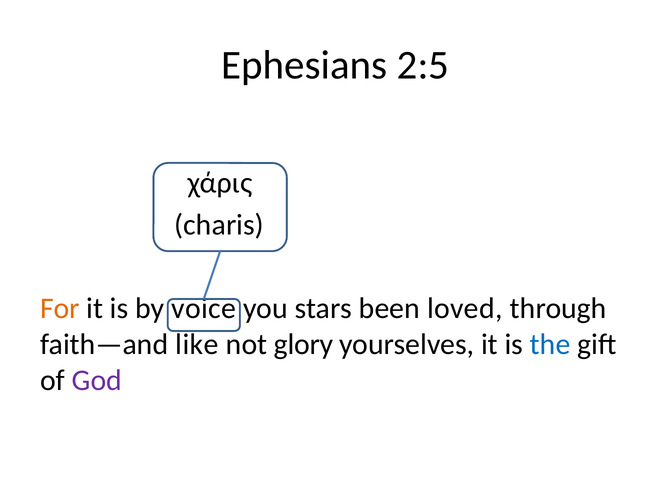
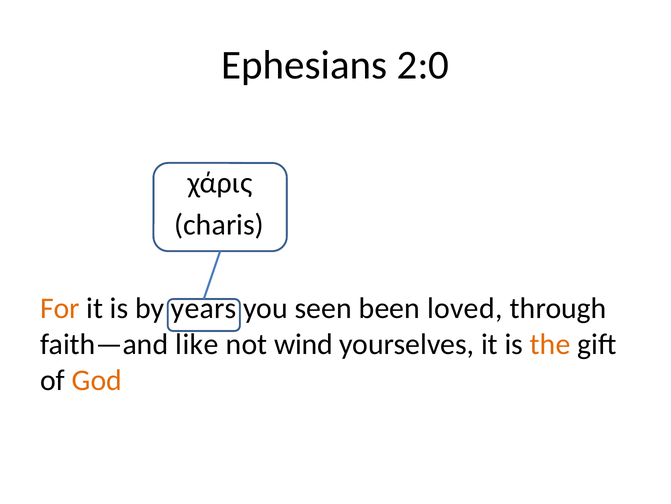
2:5: 2:5 -> 2:0 (423, 65)
voice: voice -> years (204, 308)
stars: stars -> seen (323, 308)
glory: glory -> wind (303, 344)
the colour: blue -> orange (550, 344)
God colour: purple -> orange (97, 380)
